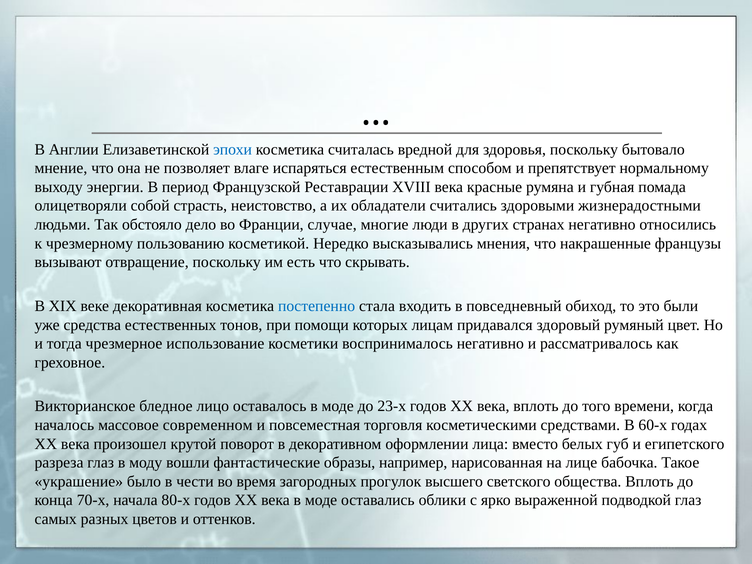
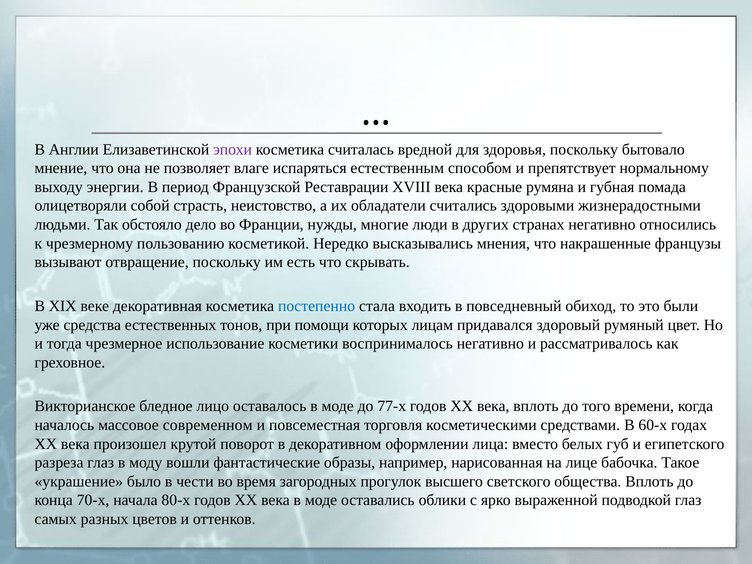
эпохи colour: blue -> purple (233, 149)
случае: случае -> нужды (332, 225)
23-х: 23-х -> 77-х (392, 406)
